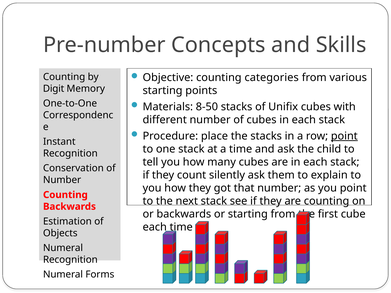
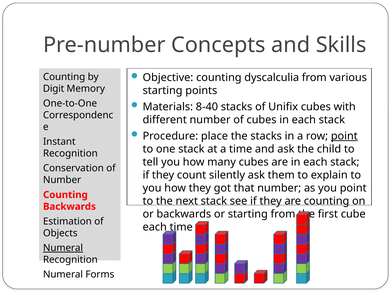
categories: categories -> dyscalculia (272, 78)
8-50: 8-50 -> 8-40 (207, 107)
Numeral underline: none -> present (63, 248)
